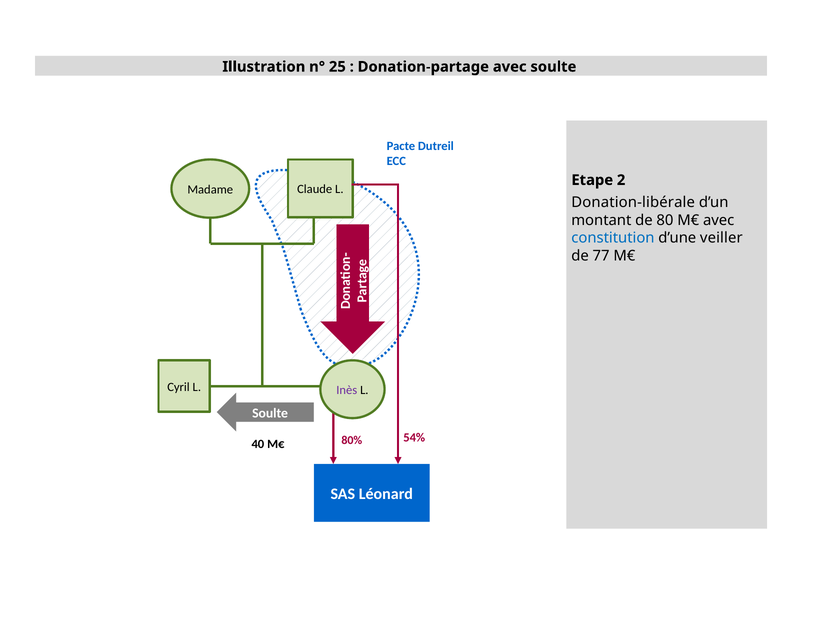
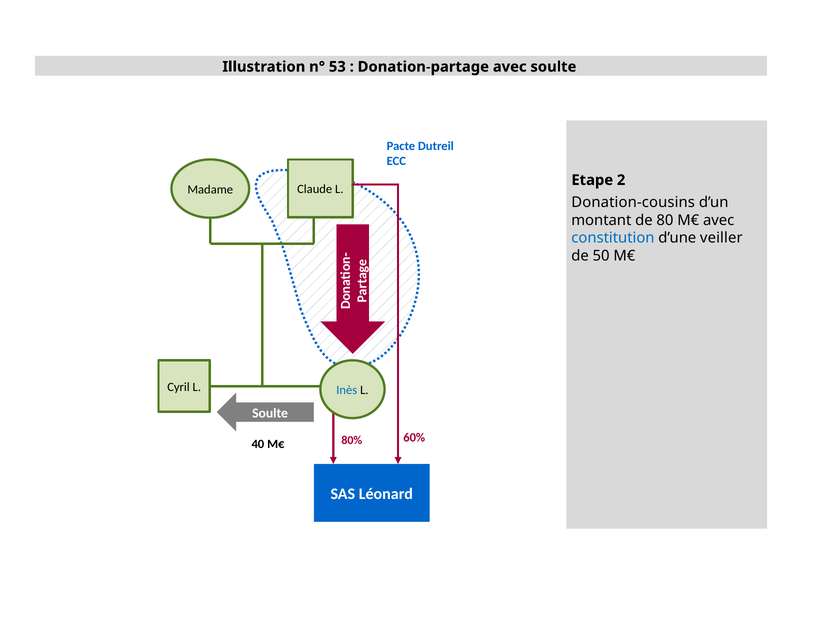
25: 25 -> 53 (337, 67)
Donation-libérale: Donation-libérale -> Donation-cousins (633, 202)
77: 77 -> 50 (601, 256)
Inès colour: purple -> blue (347, 390)
54%: 54% -> 60% (414, 437)
